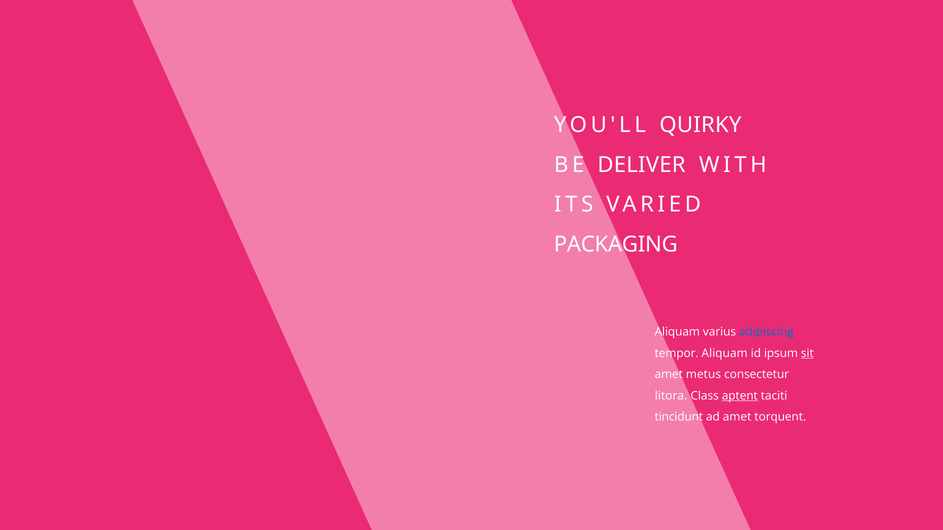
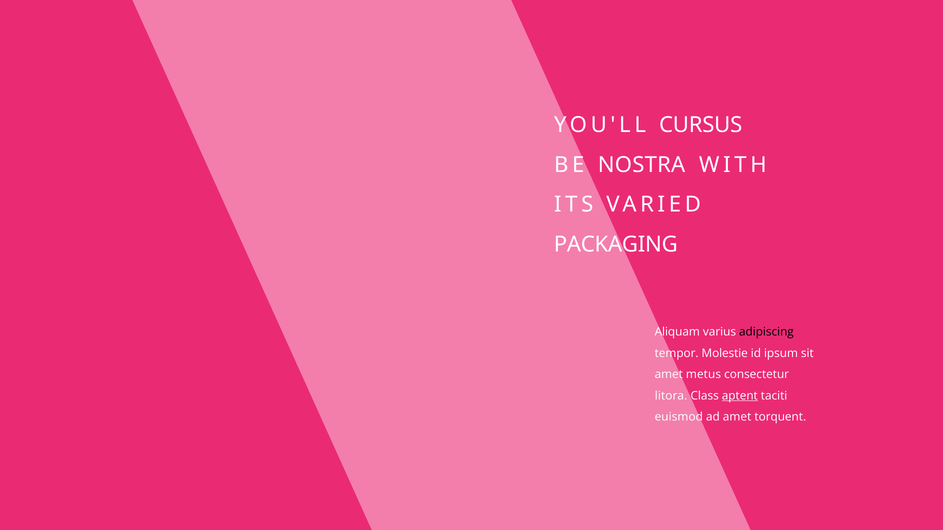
QUIRKY: QUIRKY -> CURSUS (701, 125)
DELIVER: DELIVER -> NOSTRA (642, 165)
adipiscing colour: blue -> black (766, 332)
tempor Aliquam: Aliquam -> Molestie (725, 354)
sit underline: present -> none (807, 354)
tincidunt: tincidunt -> euismod (679, 417)
